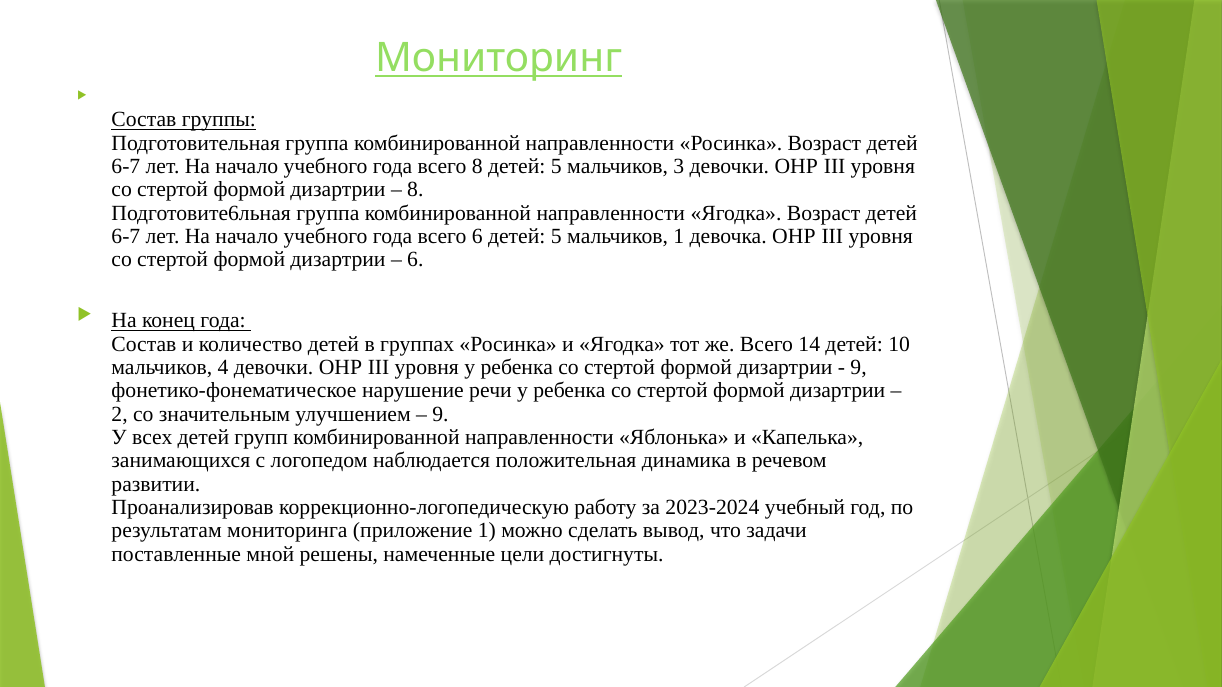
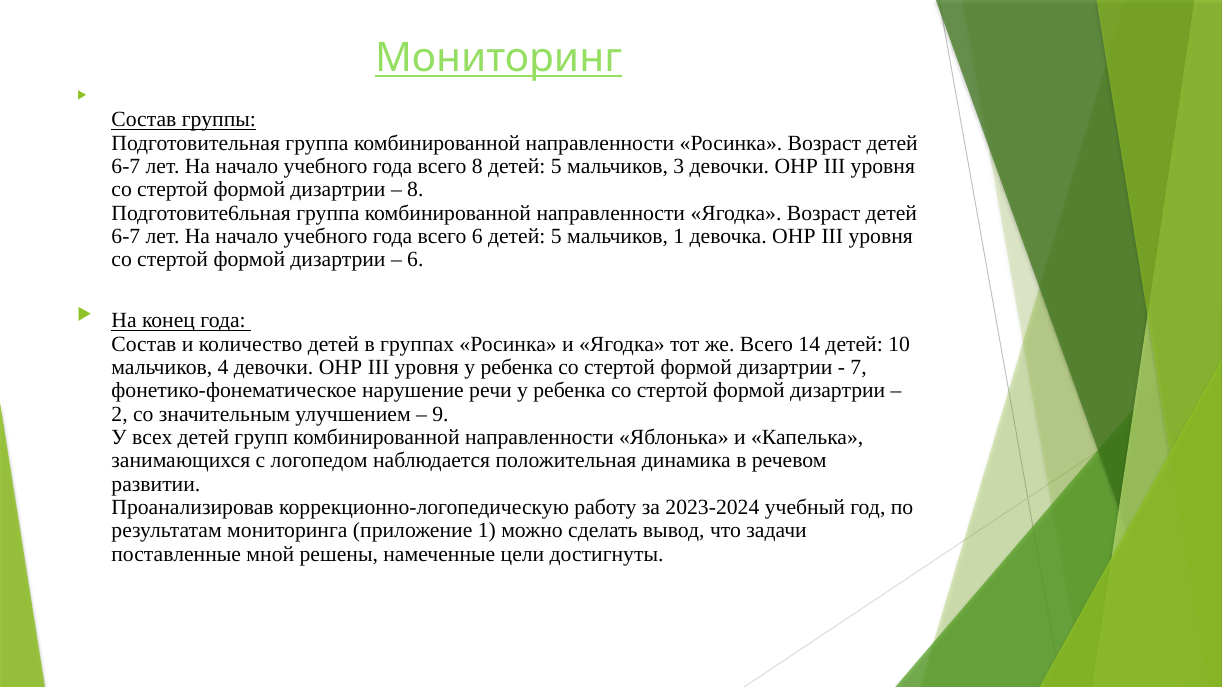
9: 9 -> 7 (859, 367)
